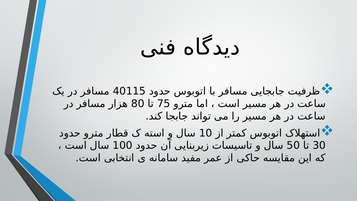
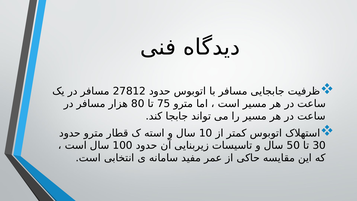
40115: 40115 -> 27812 (129, 91)
